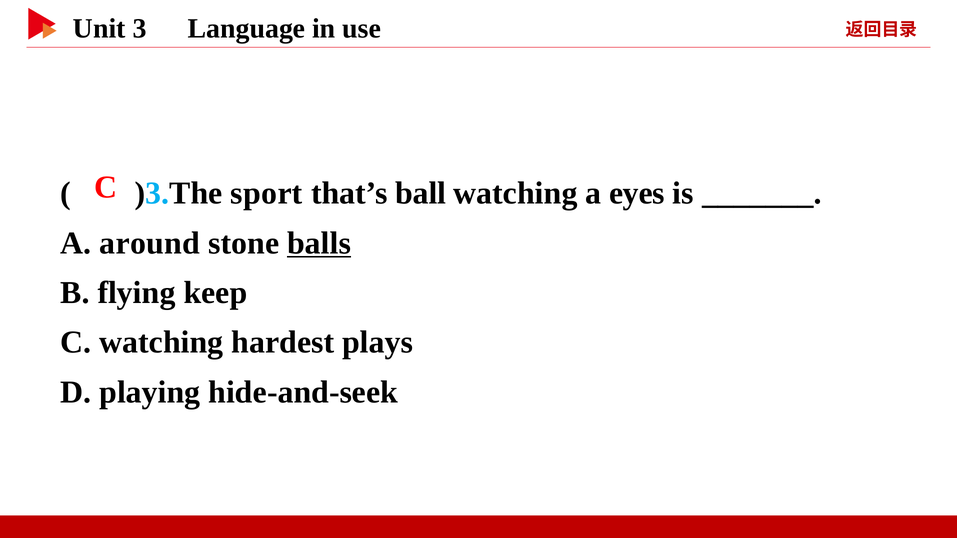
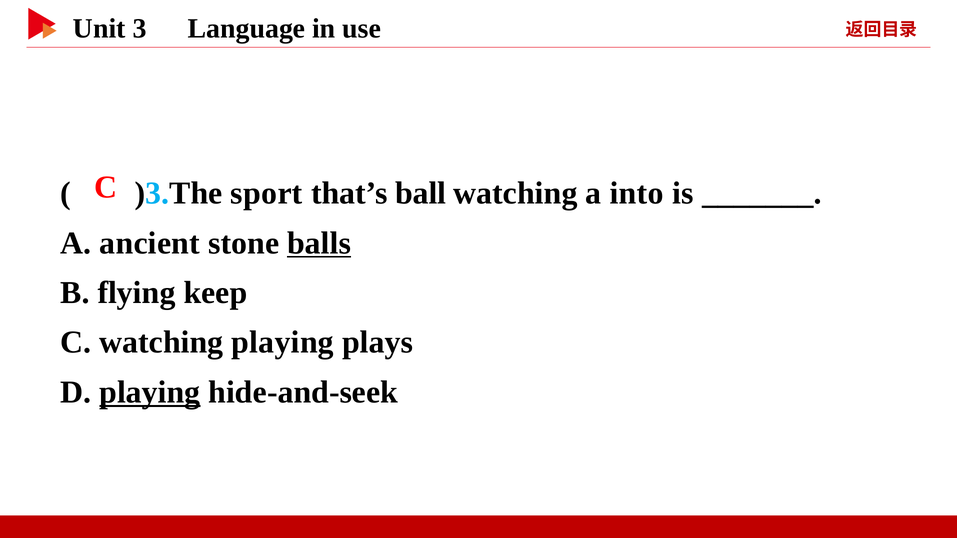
eyes: eyes -> into (637, 193)
around: around -> ancient (150, 243)
watching hardest: hardest -> playing (283, 343)
playing underline: none -> present (150, 392)
